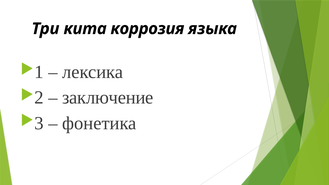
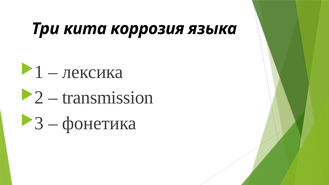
заключение: заключение -> transmission (108, 98)
